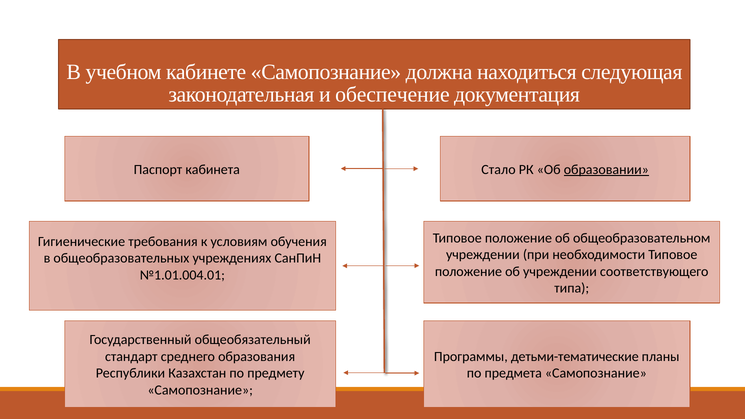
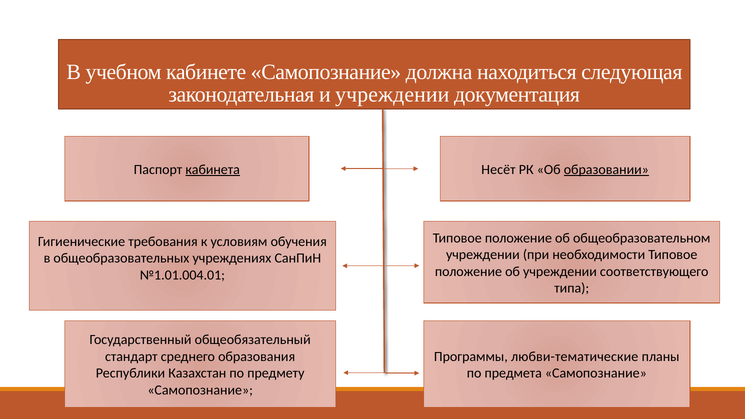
и обеспечение: обеспечение -> учреждении (392, 94)
кабинета underline: none -> present (213, 170)
Стало: Стало -> Несёт (498, 170)
детьми-тематические: детьми-тематические -> любви-тематические (575, 357)
